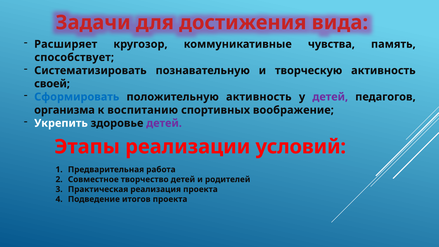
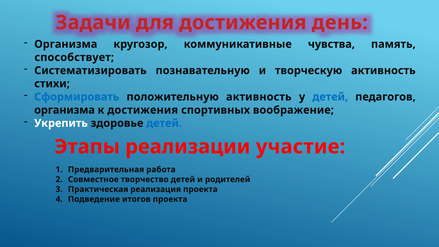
вида: вида -> день (340, 23)
Расширяет: Расширяет -> Организма (66, 44)
своей: своей -> стихи (52, 84)
детей colour: purple -> blue (330, 97)
к воспитанию: воспитанию -> достижения (143, 110)
детей colour: purple -> blue (164, 123)
условий: условий -> участие (301, 147)
